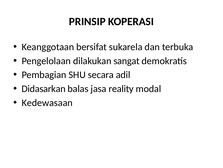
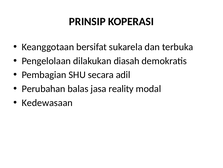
sangat: sangat -> diasah (127, 61)
Didasarkan: Didasarkan -> Perubahan (44, 88)
